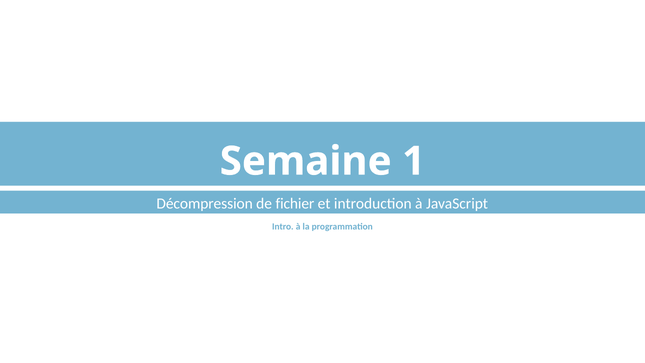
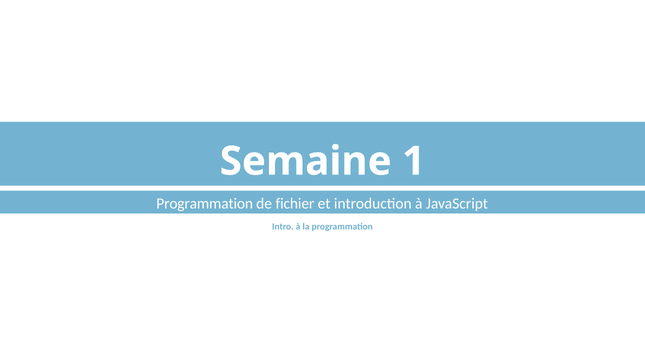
Décompression: Décompression -> Programmation (205, 203)
